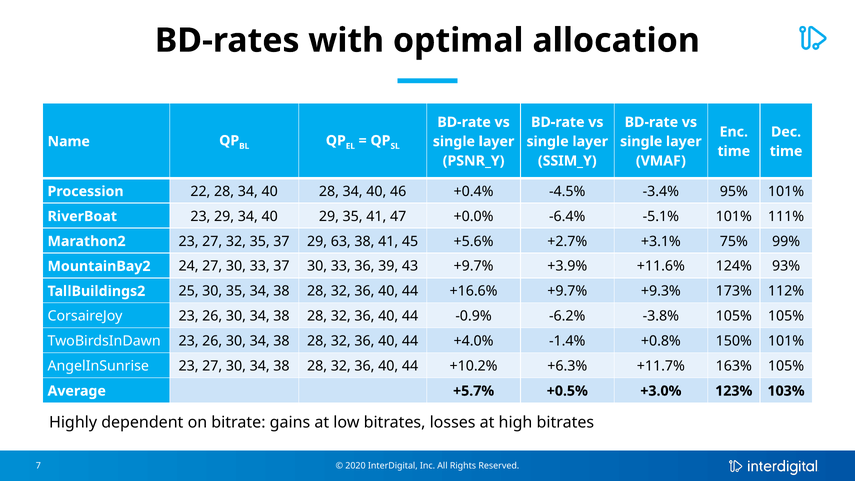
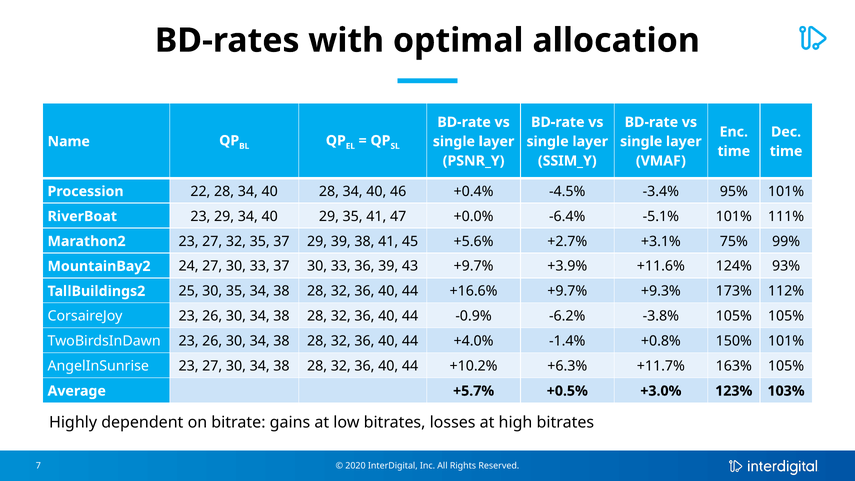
29 63: 63 -> 39 (341, 241)
